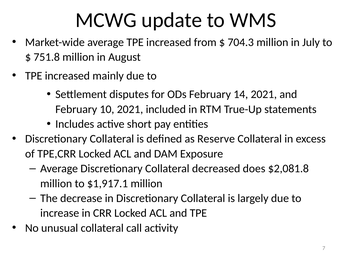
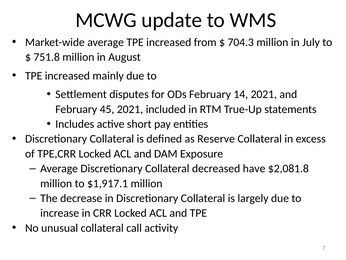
10: 10 -> 45 (107, 109)
does: does -> have (254, 168)
